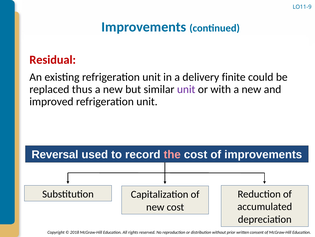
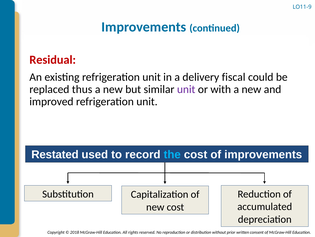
finite: finite -> fiscal (234, 77)
Reversal: Reversal -> Restated (55, 154)
the colour: pink -> light blue (172, 154)
